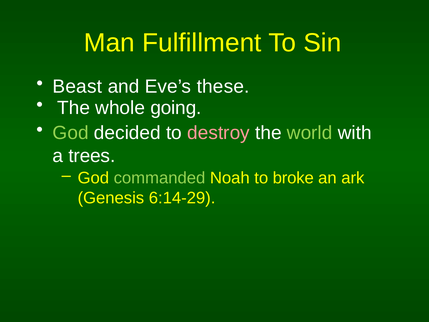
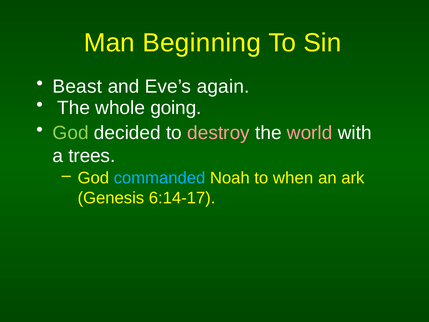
Fulfillment: Fulfillment -> Beginning (202, 43)
these: these -> again (223, 86)
world colour: light green -> pink (310, 133)
commanded colour: light green -> light blue (159, 178)
broke: broke -> when (293, 178)
6:14-29: 6:14-29 -> 6:14-17 (182, 198)
